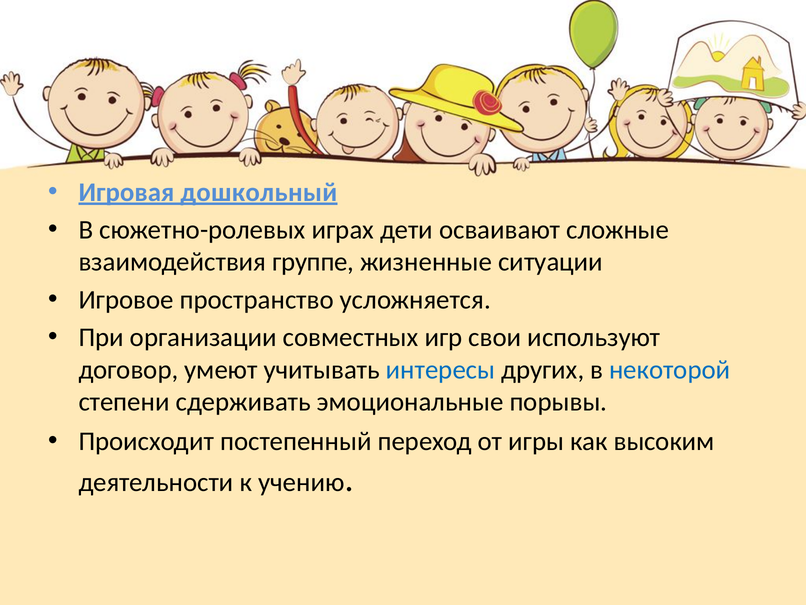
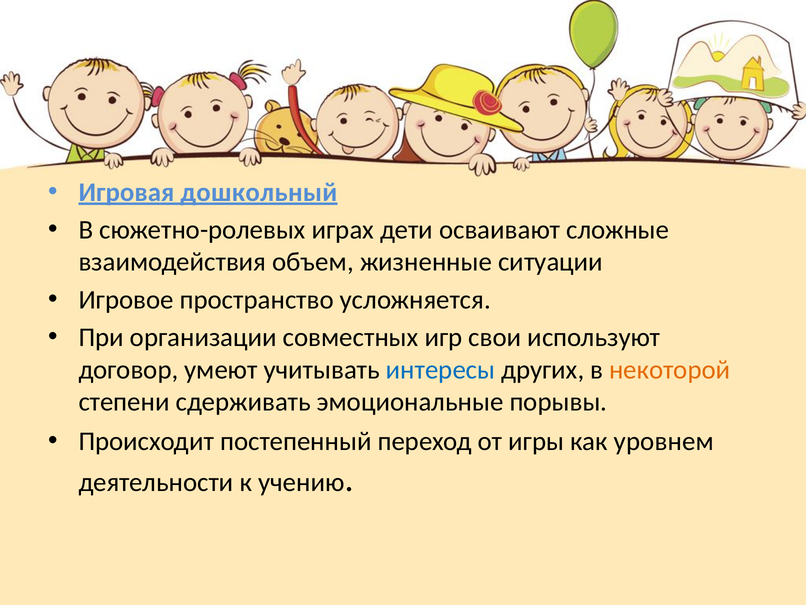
группе: группе -> объем (313, 262)
некоторой colour: blue -> orange (670, 369)
высоким: высоким -> уровнем (664, 441)
